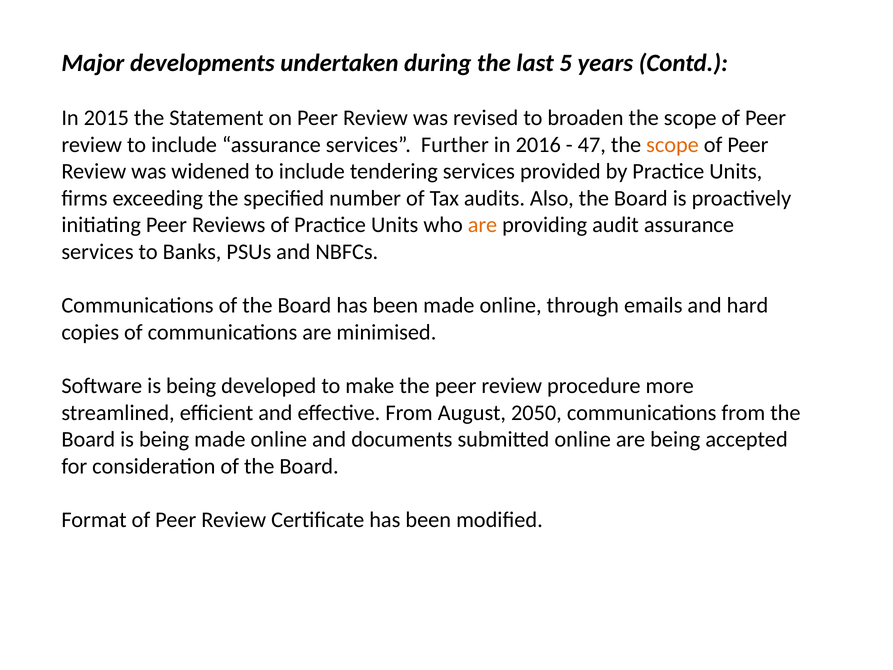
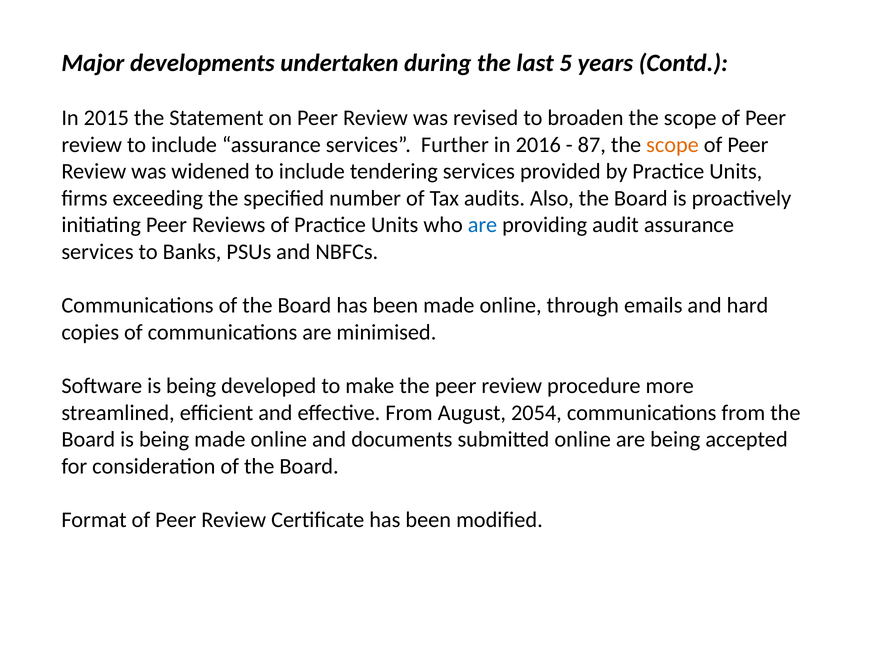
47: 47 -> 87 (592, 145)
are colour: orange -> blue (482, 225)
2050: 2050 -> 2054 (536, 412)
